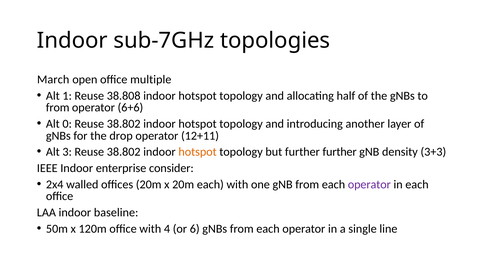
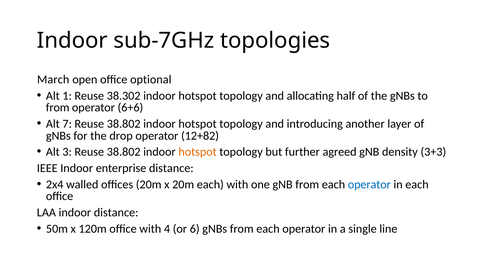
multiple: multiple -> optional (151, 80)
38.808: 38.808 -> 38.302 (124, 96)
0: 0 -> 7 (67, 124)
12+11: 12+11 -> 12+82 (200, 136)
further further: further -> agreed (340, 152)
enterprise consider: consider -> distance (171, 168)
operator colour: purple -> blue (369, 185)
indoor baseline: baseline -> distance (116, 213)
